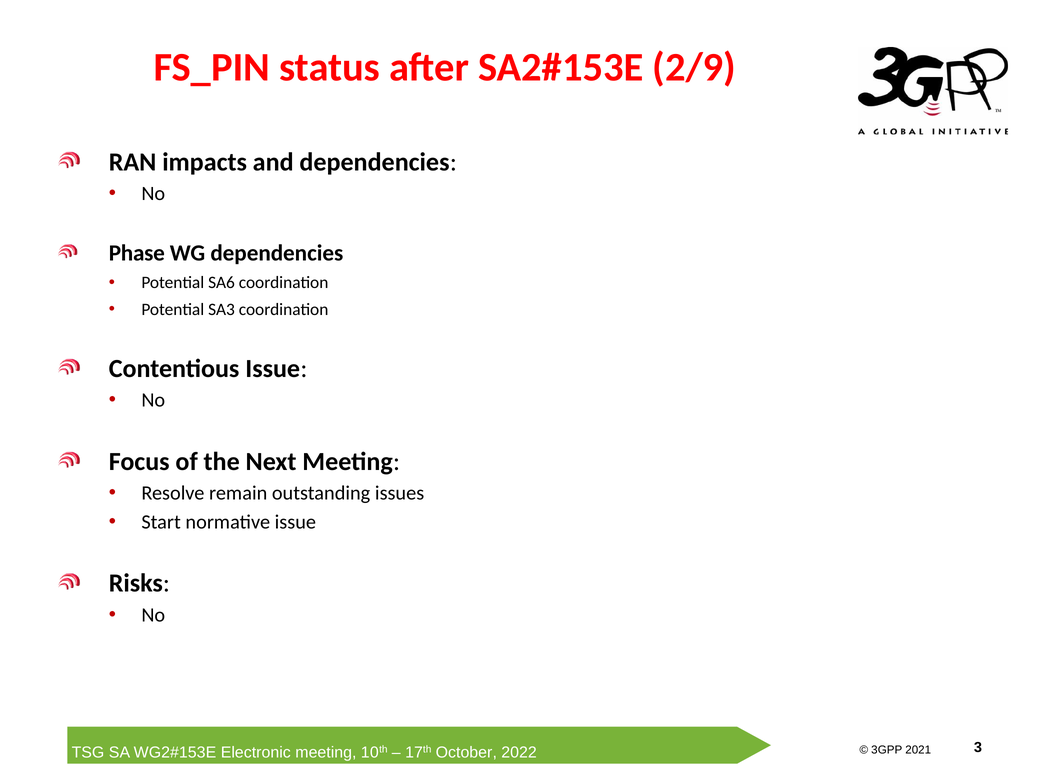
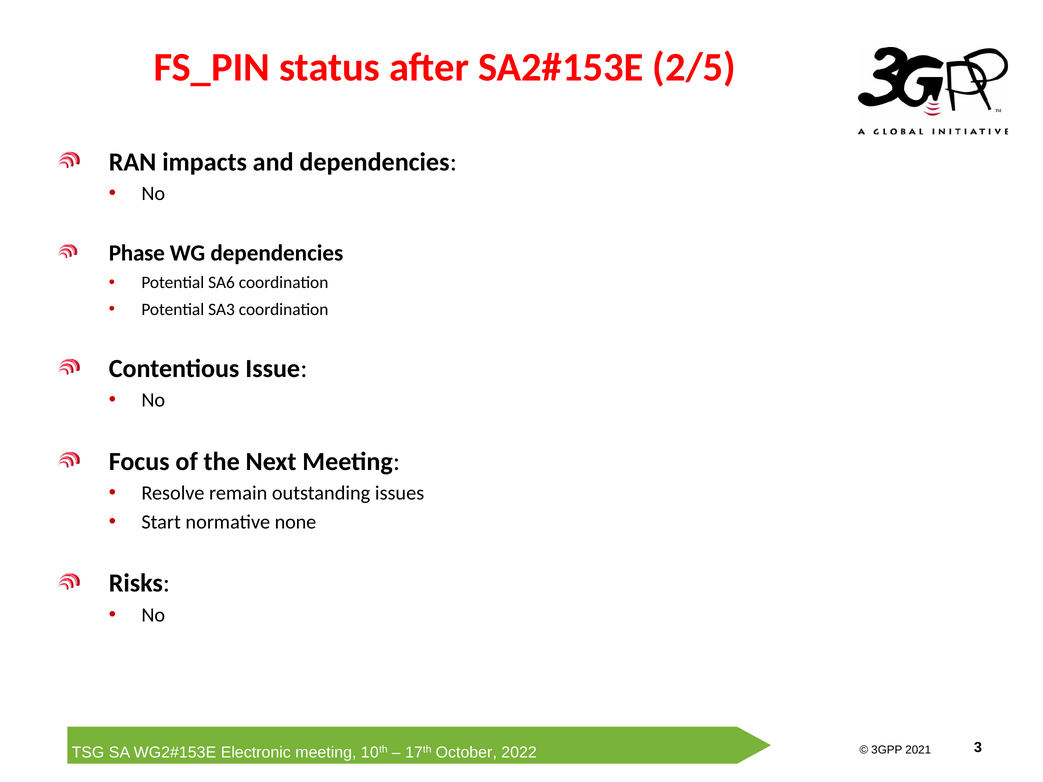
2/9: 2/9 -> 2/5 (694, 67)
normative issue: issue -> none (295, 522)
